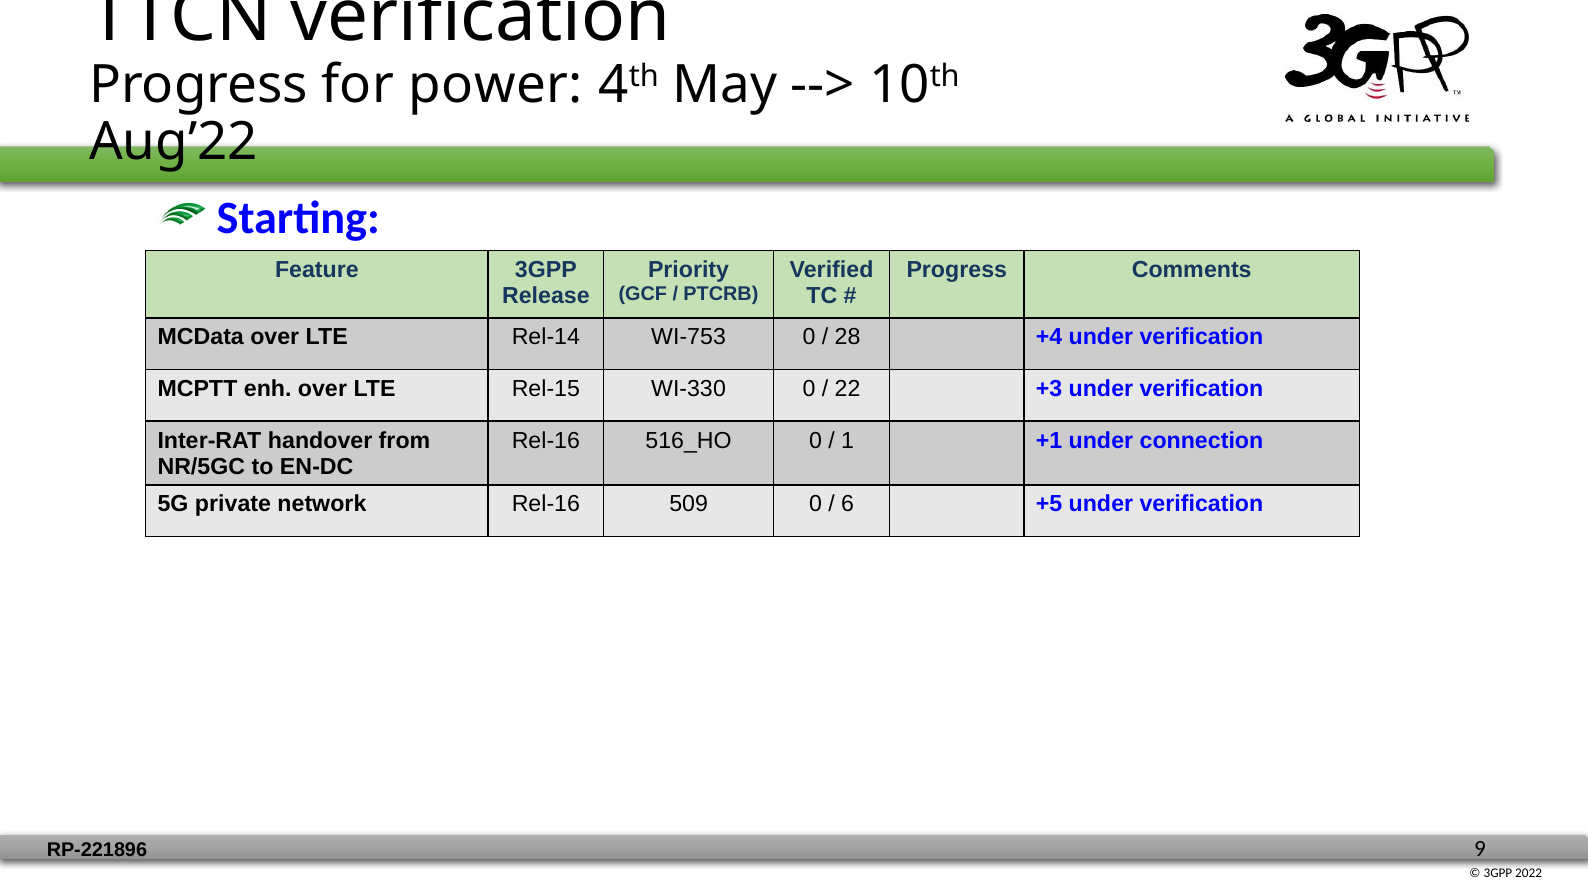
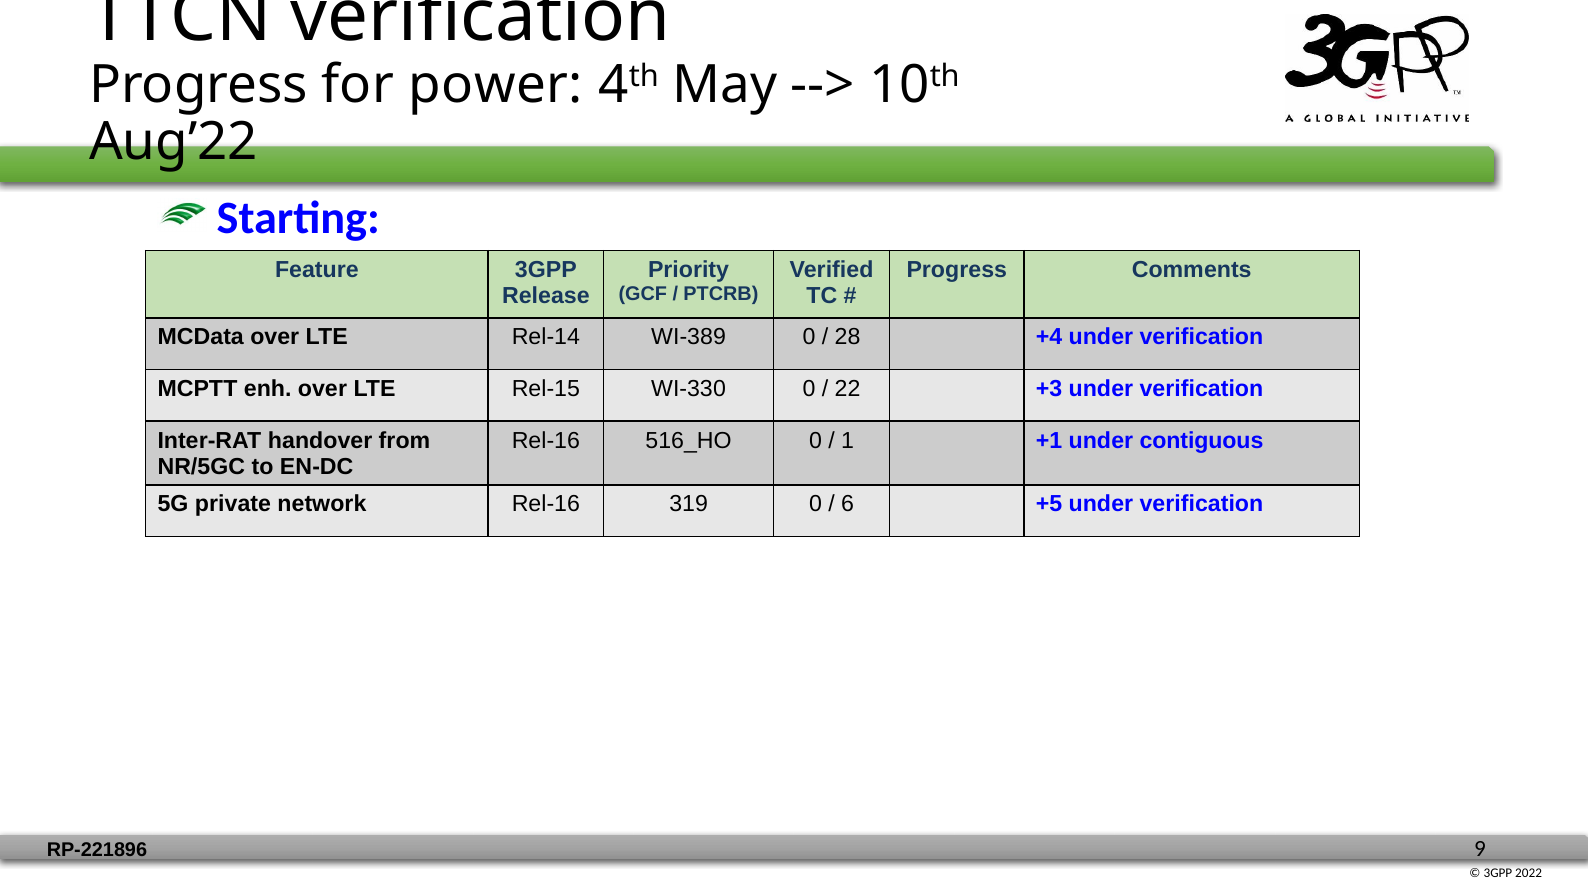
WI-753: WI-753 -> WI-389 (689, 337)
connection: connection -> contiguous (1202, 441)
509: 509 -> 319 (689, 504)
